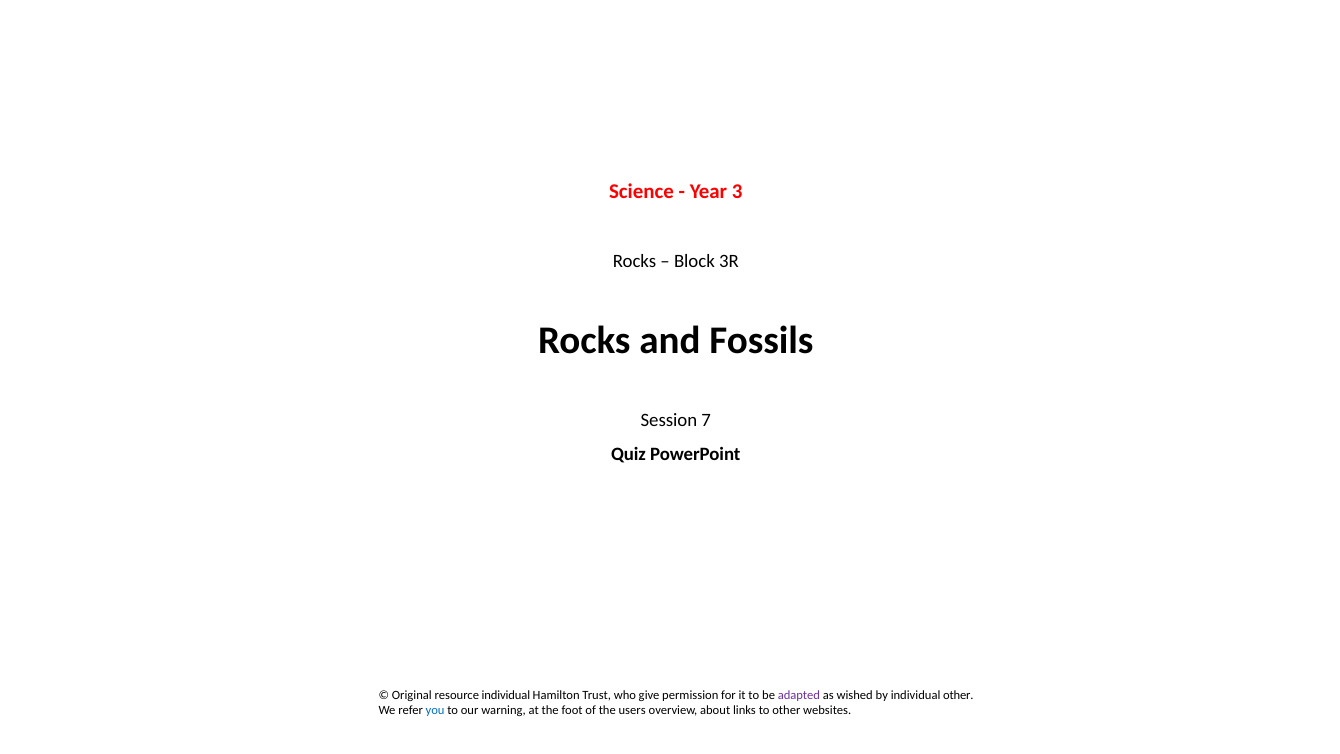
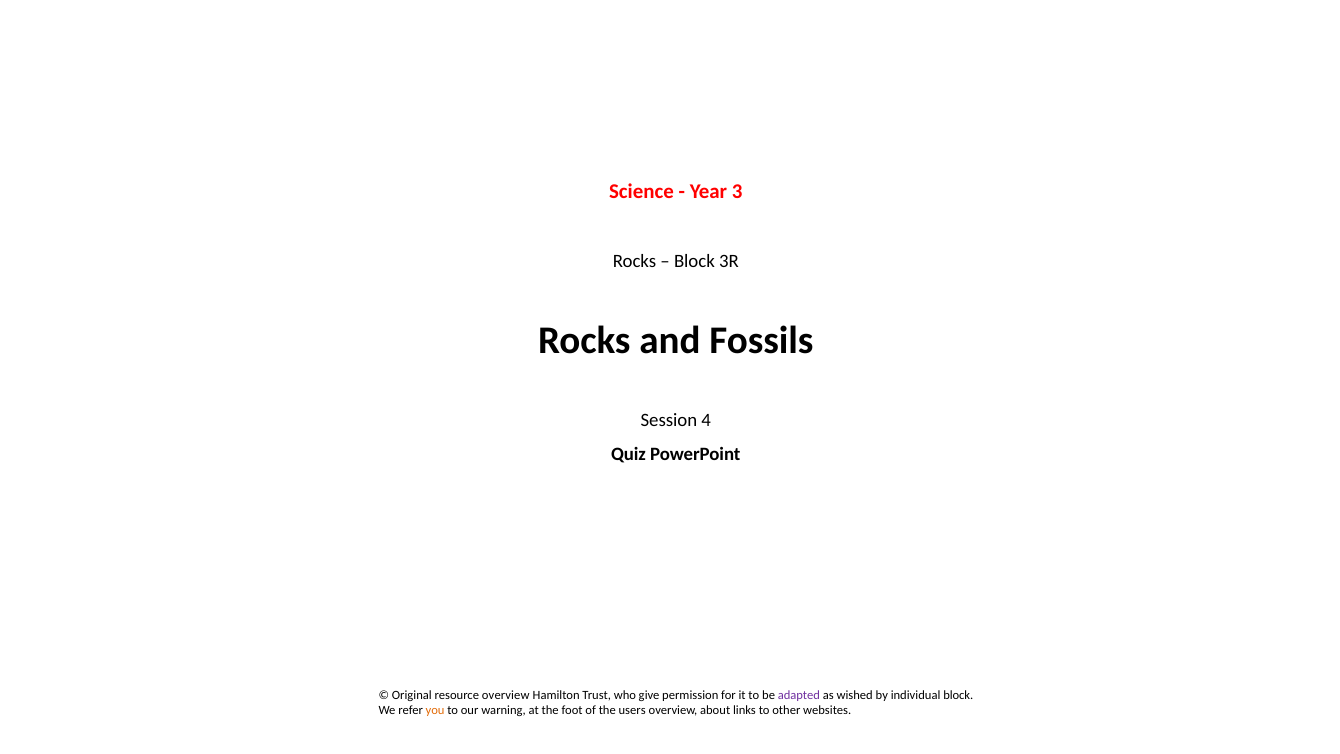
7: 7 -> 4 (706, 420)
resource individual: individual -> overview (506, 695)
individual other: other -> block (958, 695)
you colour: blue -> orange (435, 711)
